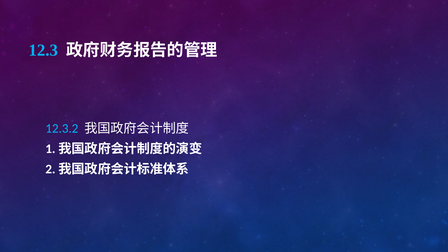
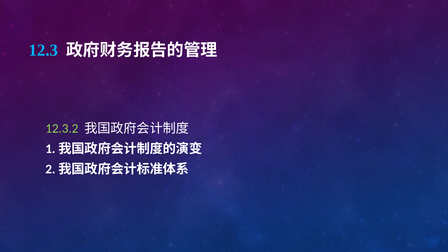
12.3.2 colour: light blue -> light green (62, 129)
